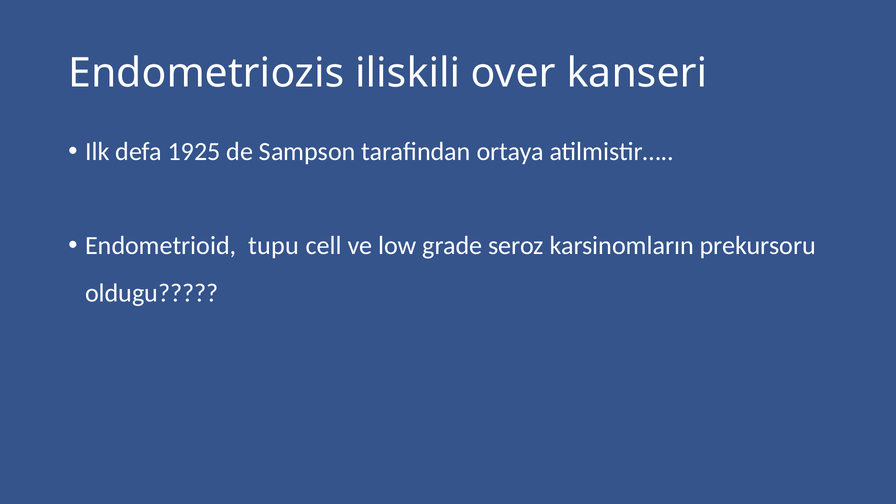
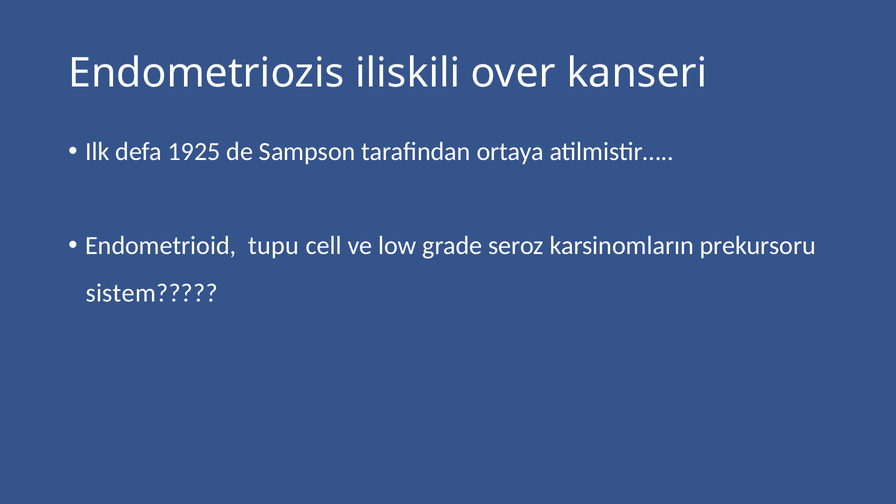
oldugu: oldugu -> sistem (152, 293)
